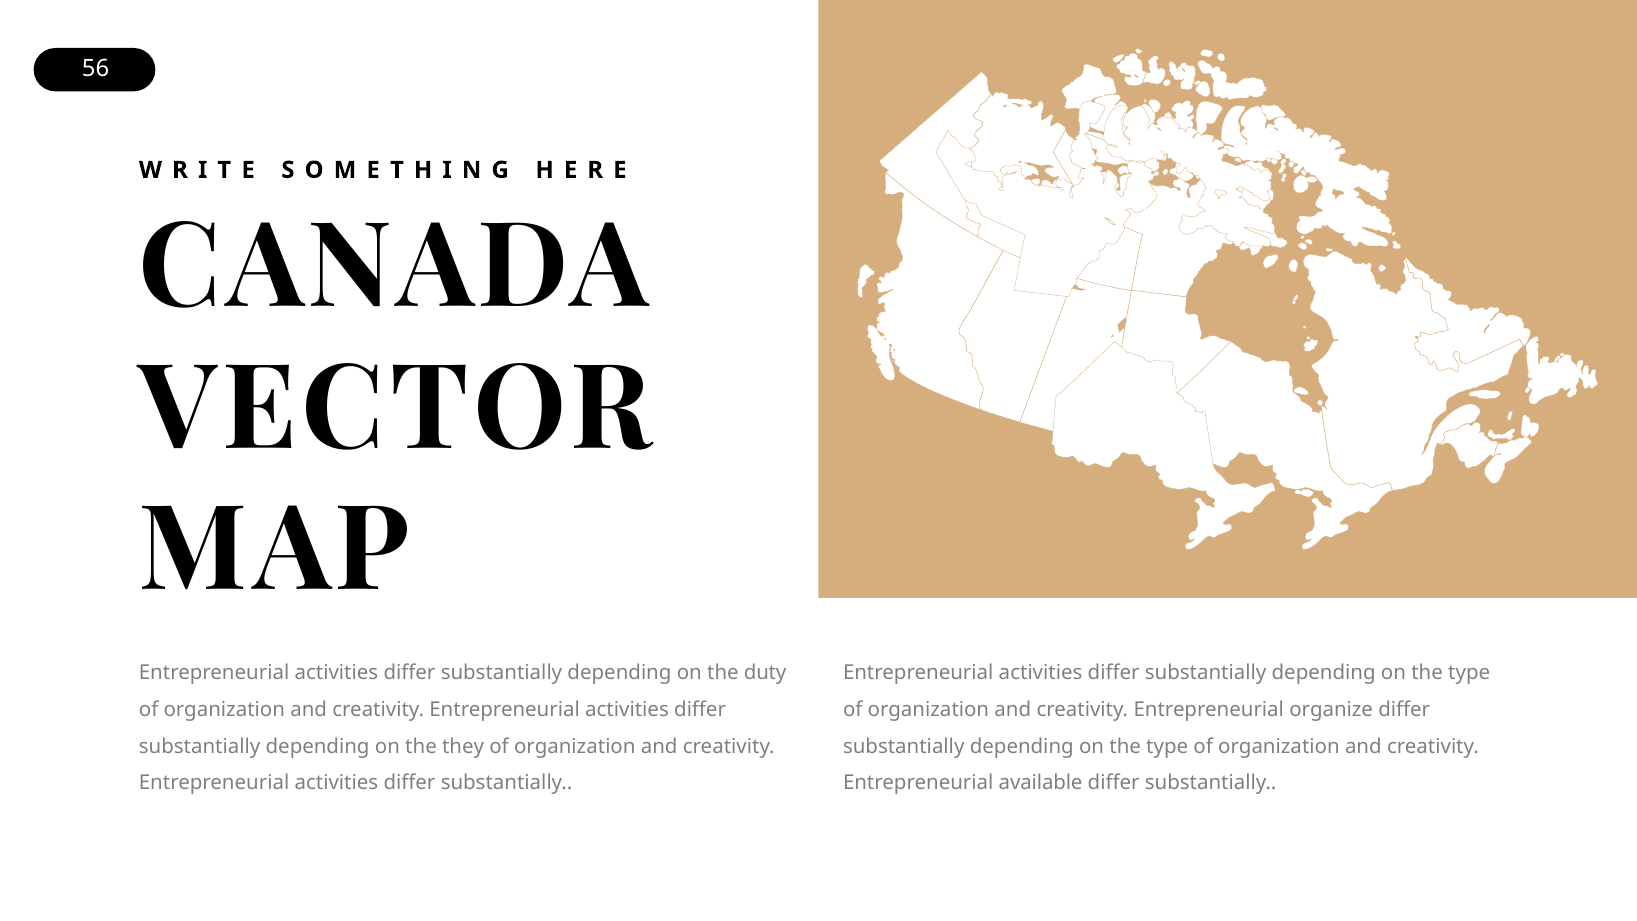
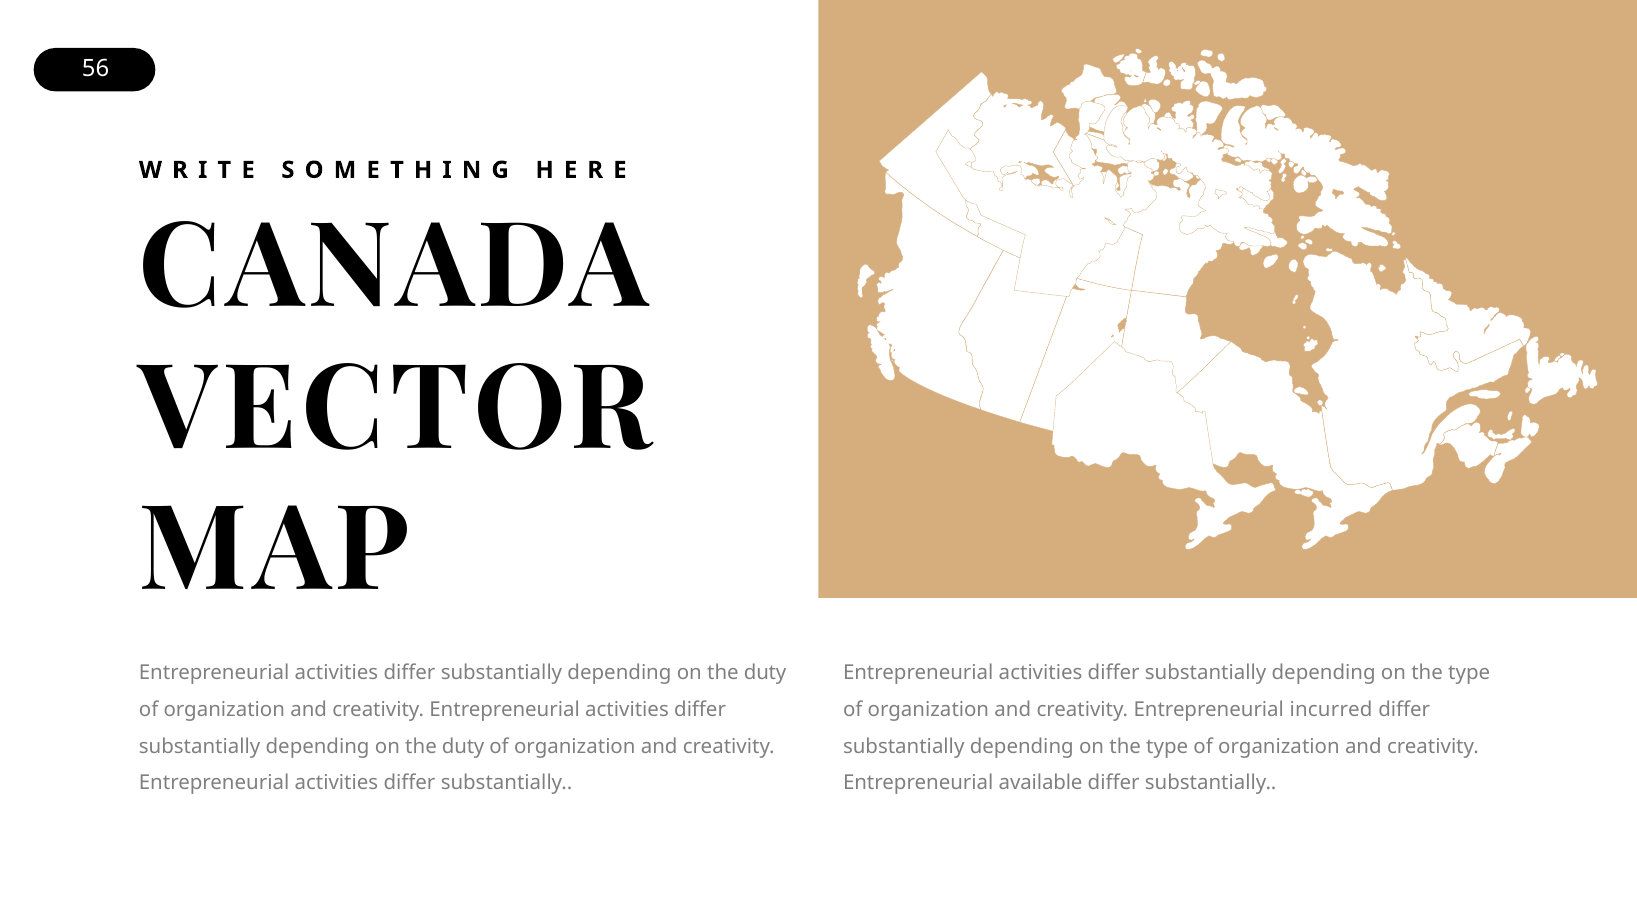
organize: organize -> incurred (1331, 710)
they: they -> duty (463, 746)
